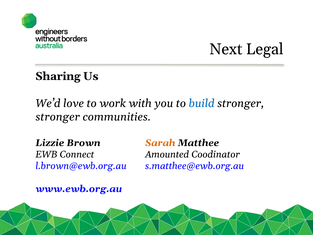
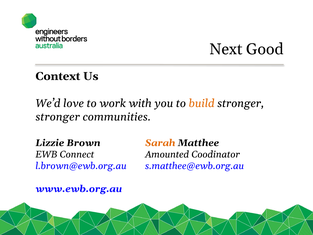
Legal: Legal -> Good (265, 49)
Sharing: Sharing -> Context (58, 76)
build colour: blue -> orange (202, 103)
